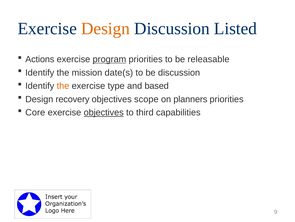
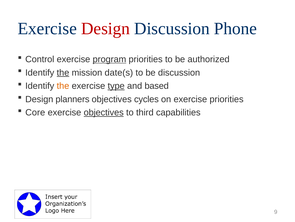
Design colour: orange -> red (106, 29)
Listed: Listed -> Phone (235, 29)
Actions: Actions -> Control (40, 59)
releasable: releasable -> authorized (209, 59)
the underline: none -> present (63, 72)
type underline: none -> present (116, 86)
recovery: recovery -> planners (73, 99)
scope: scope -> cycles (146, 99)
on planners: planners -> exercise (190, 99)
